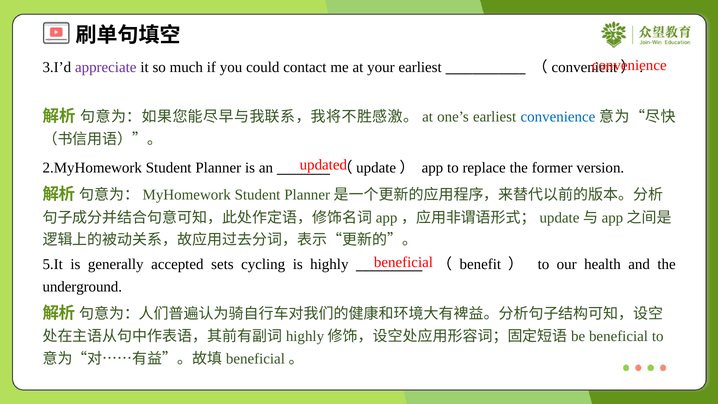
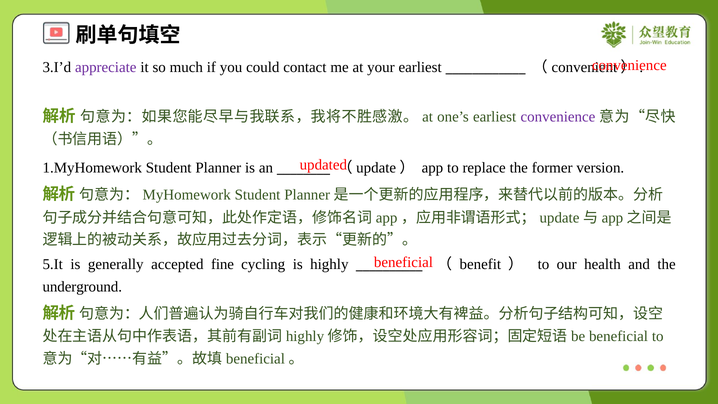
convenience colour: blue -> purple (558, 117)
2.MyHomework: 2.MyHomework -> 1.MyHomework (92, 168)
sets: sets -> fine (223, 264)
